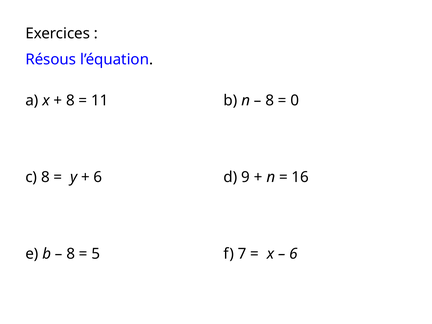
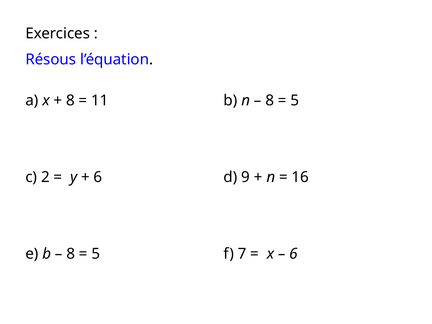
0: 0 -> 5 (295, 100)
c 8: 8 -> 2 (45, 177)
